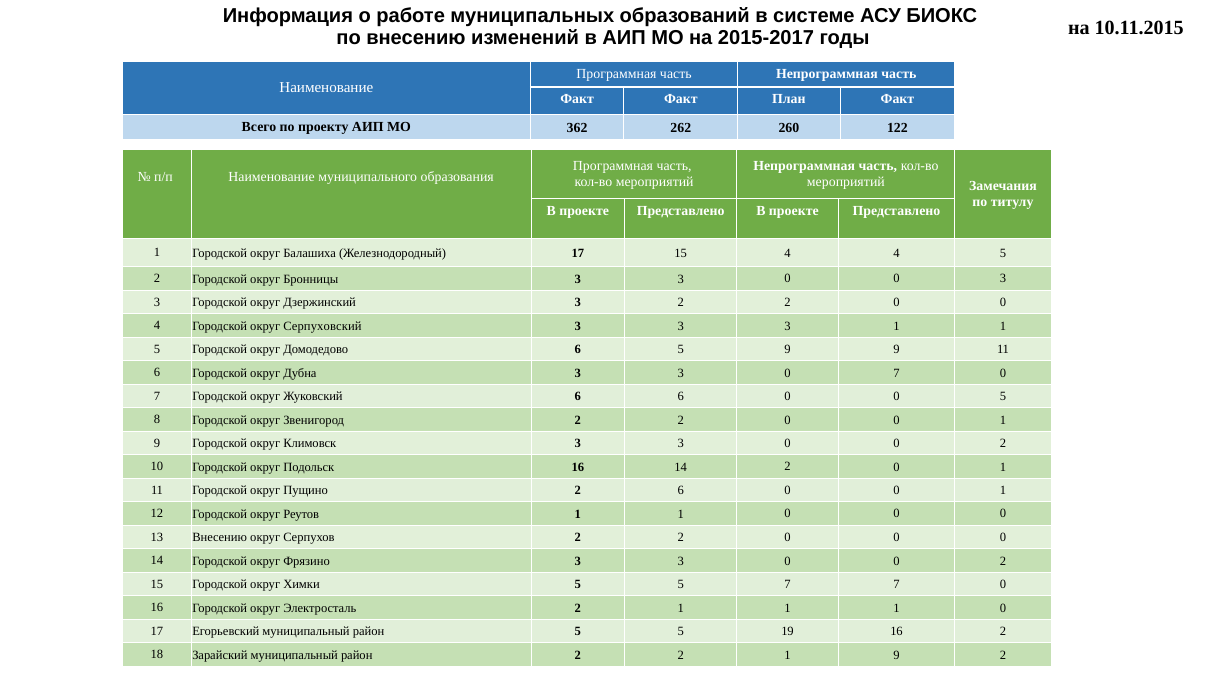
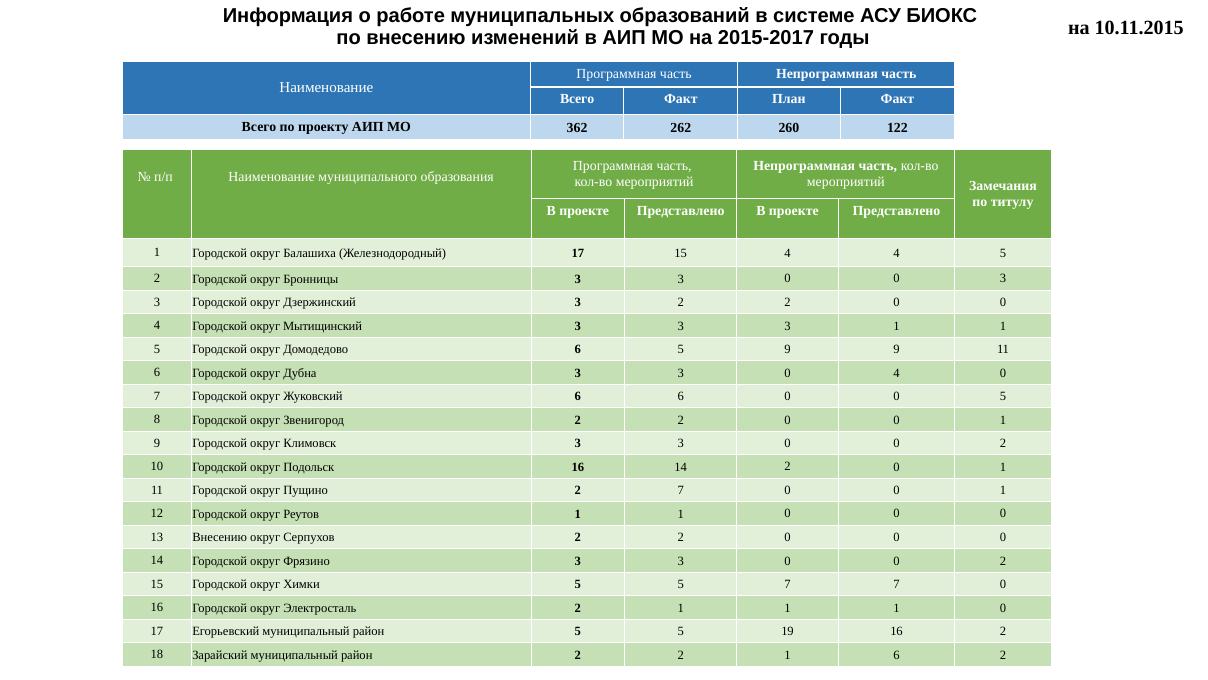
Факт: Факт -> Всего (577, 99)
Серпуховский: Серпуховский -> Мытищинский (323, 326)
3 0 7: 7 -> 4 (897, 373)
2 6: 6 -> 7 (681, 490)
2 1 9: 9 -> 6 (897, 654)
